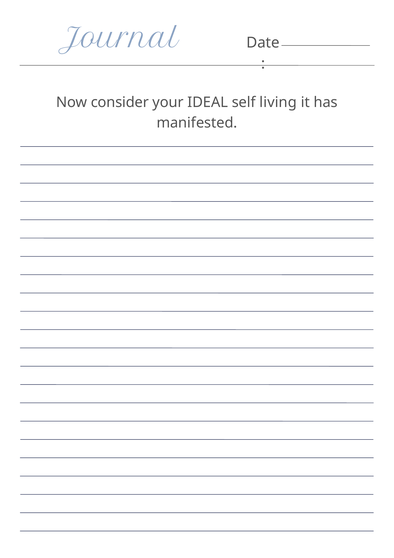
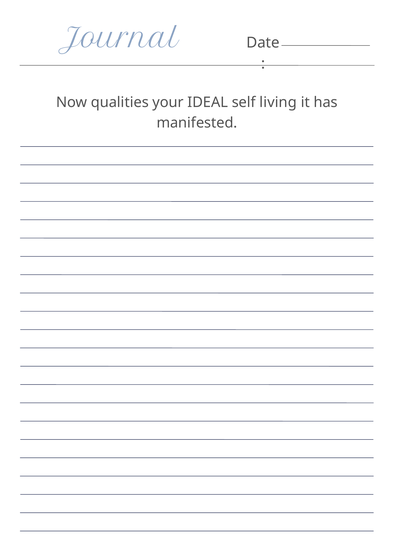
consider: consider -> qualities (120, 102)
